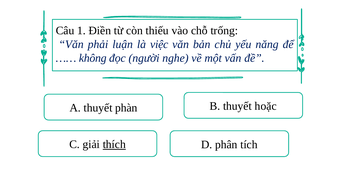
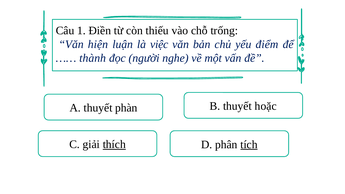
phải: phải -> hiện (98, 44)
năng: năng -> điểm (267, 44)
không: không -> thành (93, 58)
tích underline: none -> present (249, 145)
